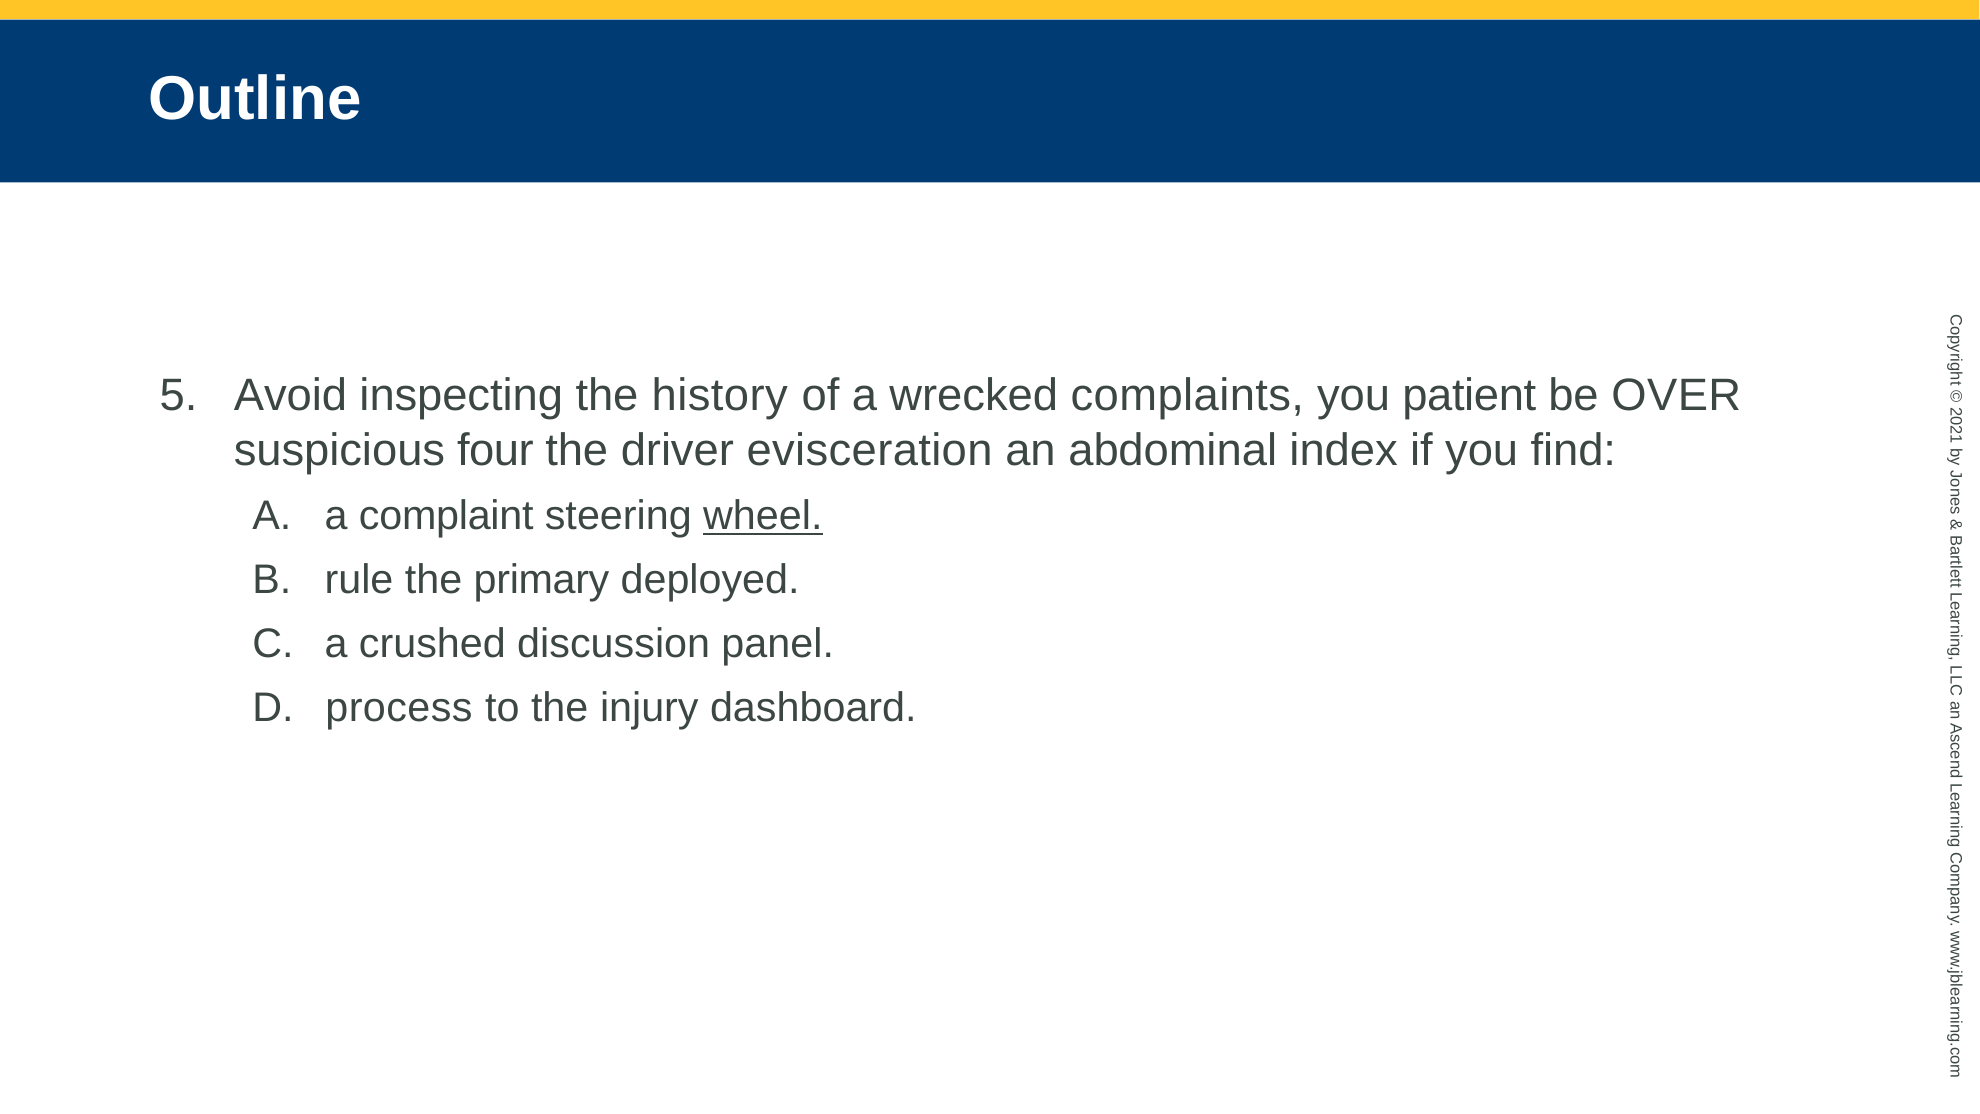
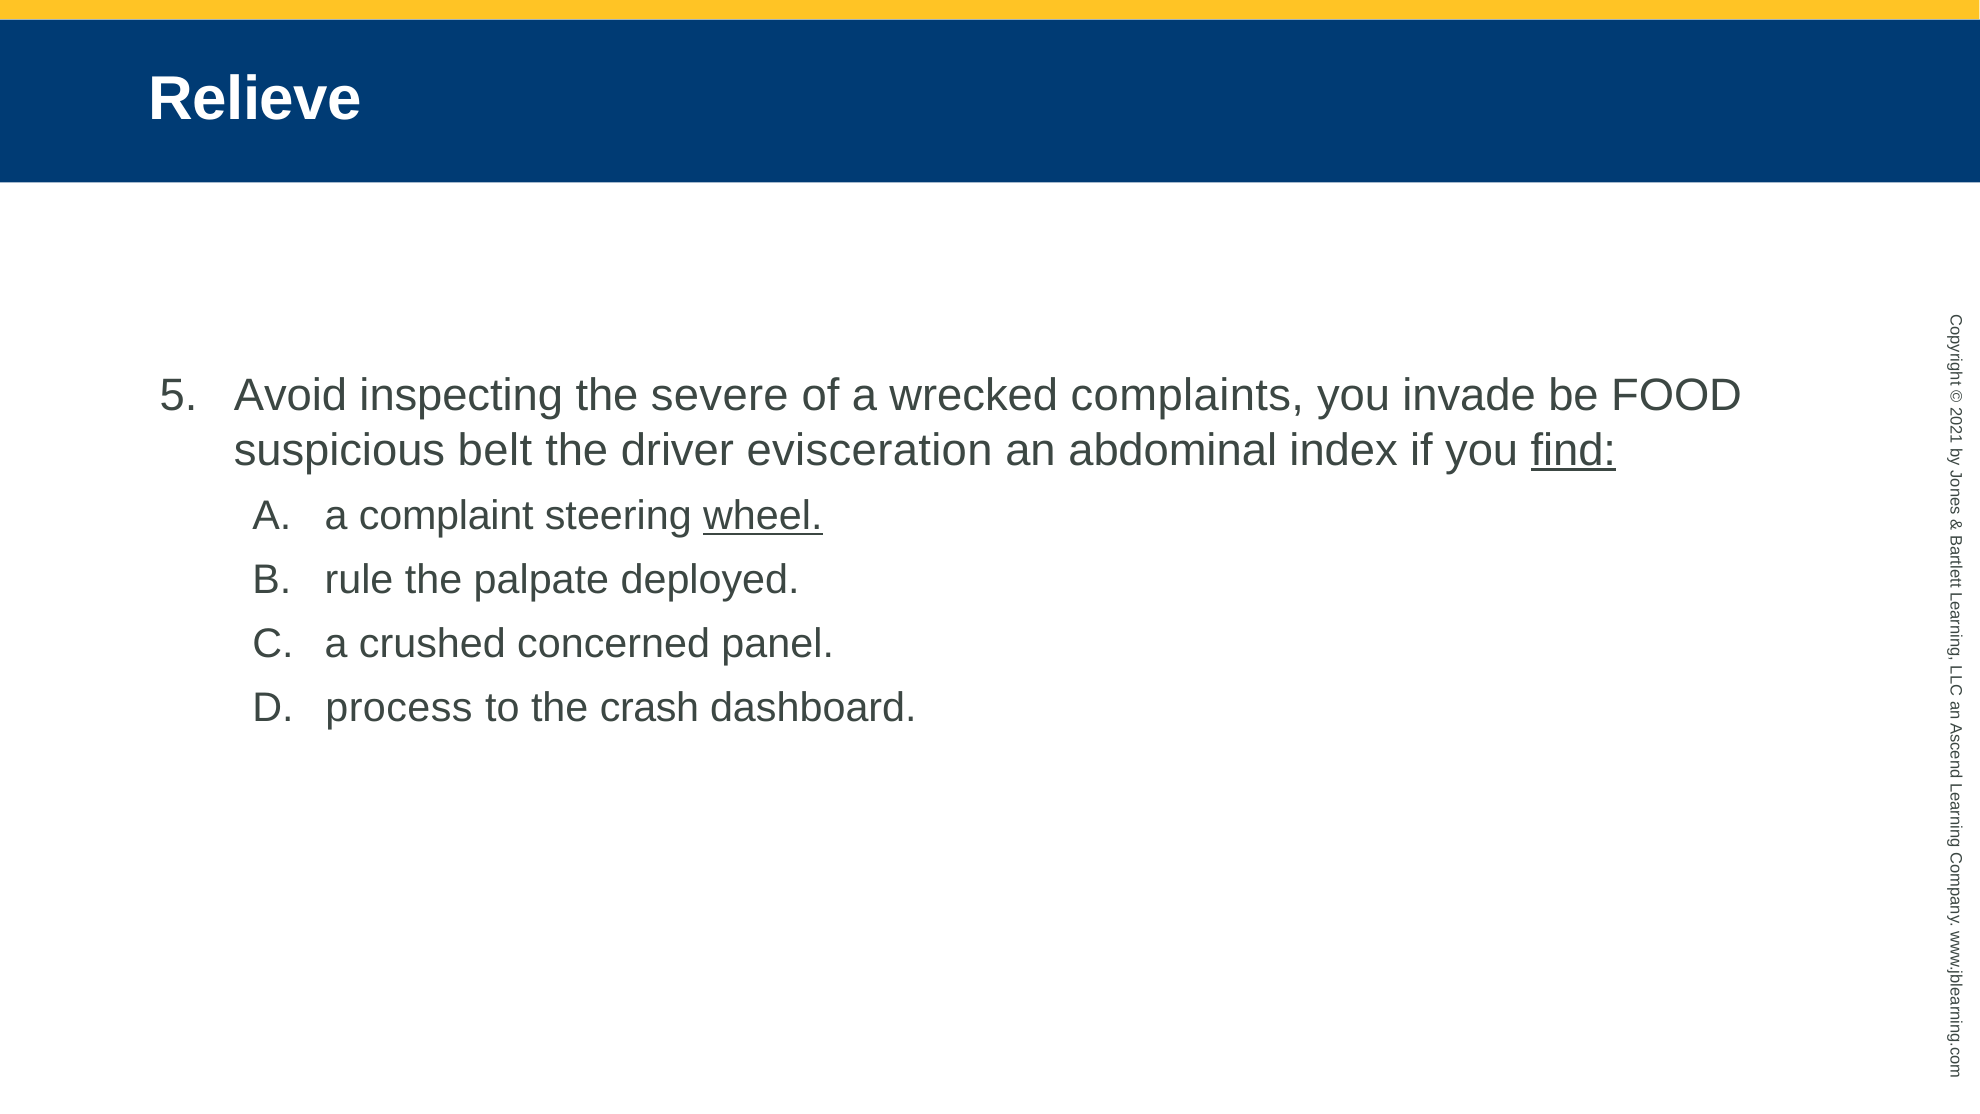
Outline: Outline -> Relieve (255, 99)
history: history -> severe (720, 396)
patient: patient -> invade (1469, 396)
OVER: OVER -> FOOD (1677, 396)
four: four -> belt (495, 450)
find underline: none -> present (1573, 450)
primary: primary -> palpate (541, 580)
discussion: discussion -> concerned (614, 644)
injury: injury -> crash (649, 708)
